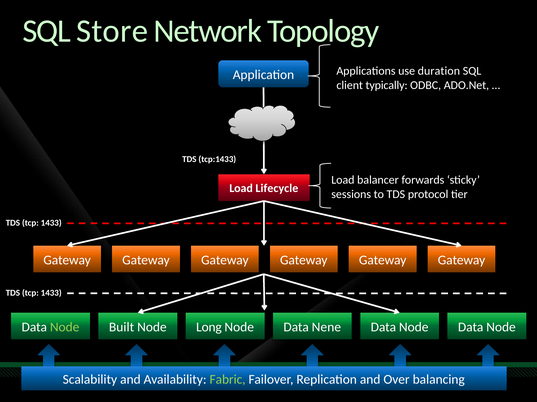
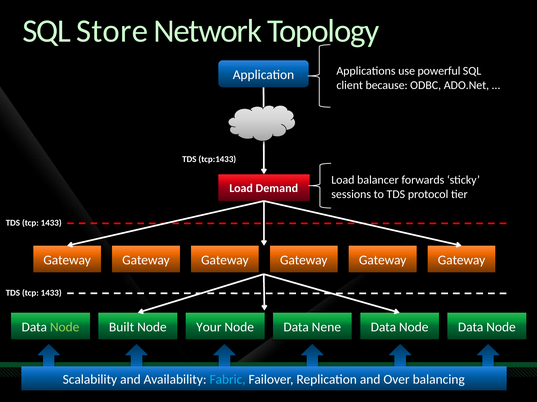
duration: duration -> powerful (439, 71)
typically: typically -> because (387, 85)
Lifecycle: Lifecycle -> Demand (277, 189)
Long: Long -> Your (209, 328)
Fabric colour: light green -> light blue (228, 380)
